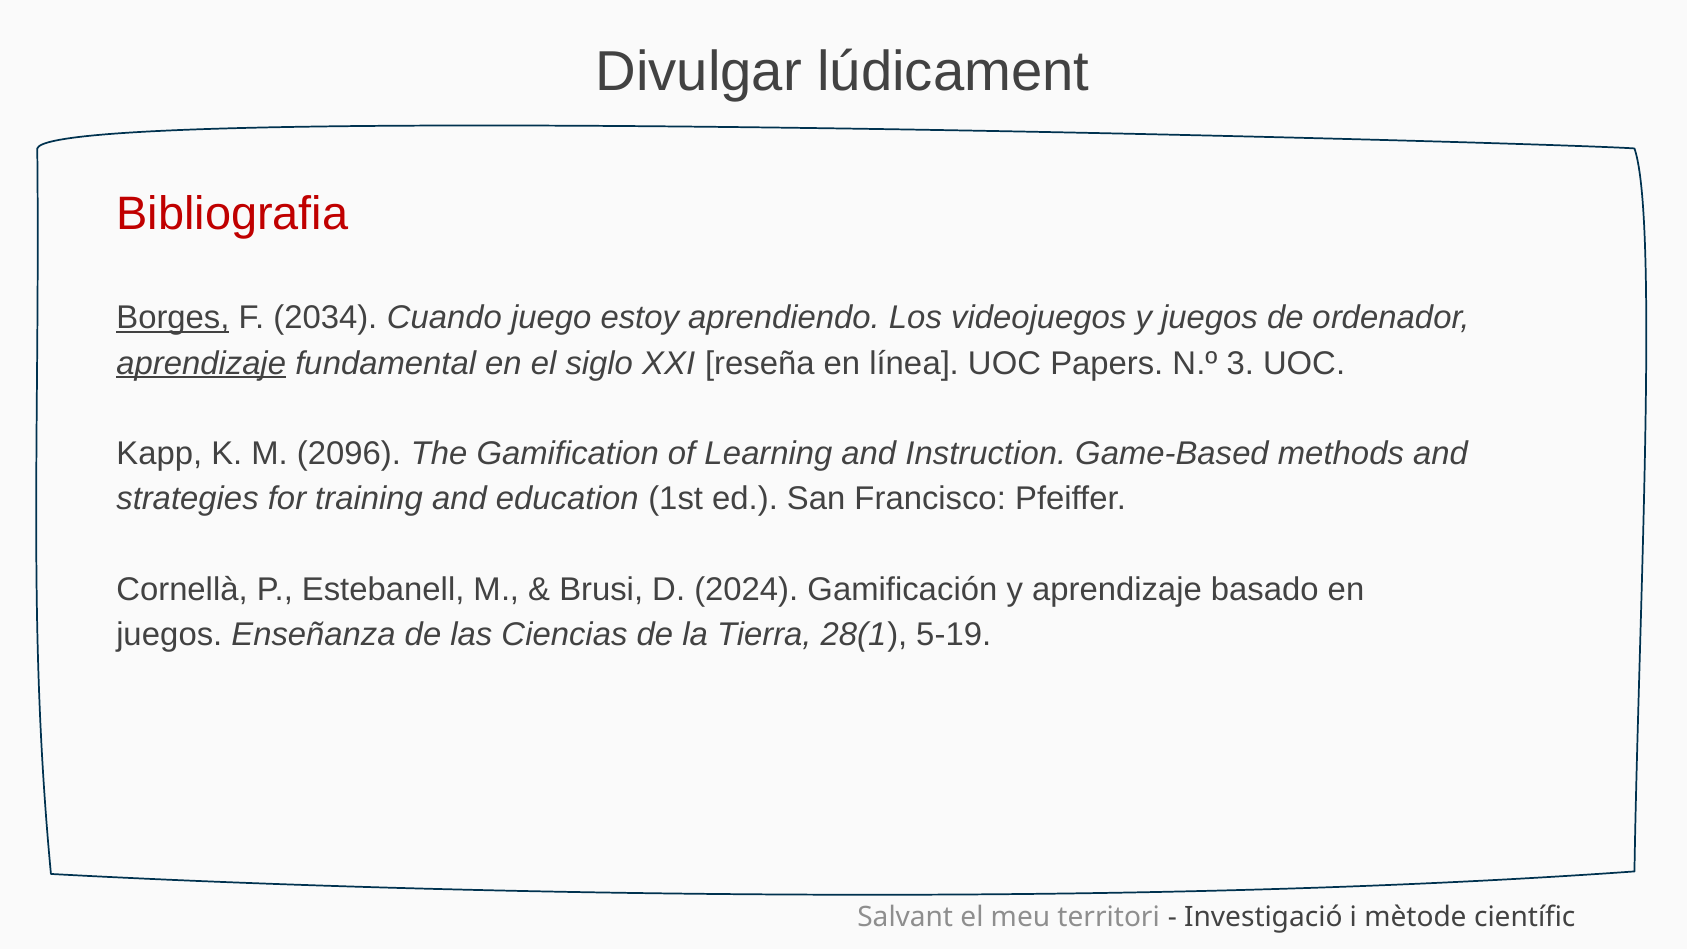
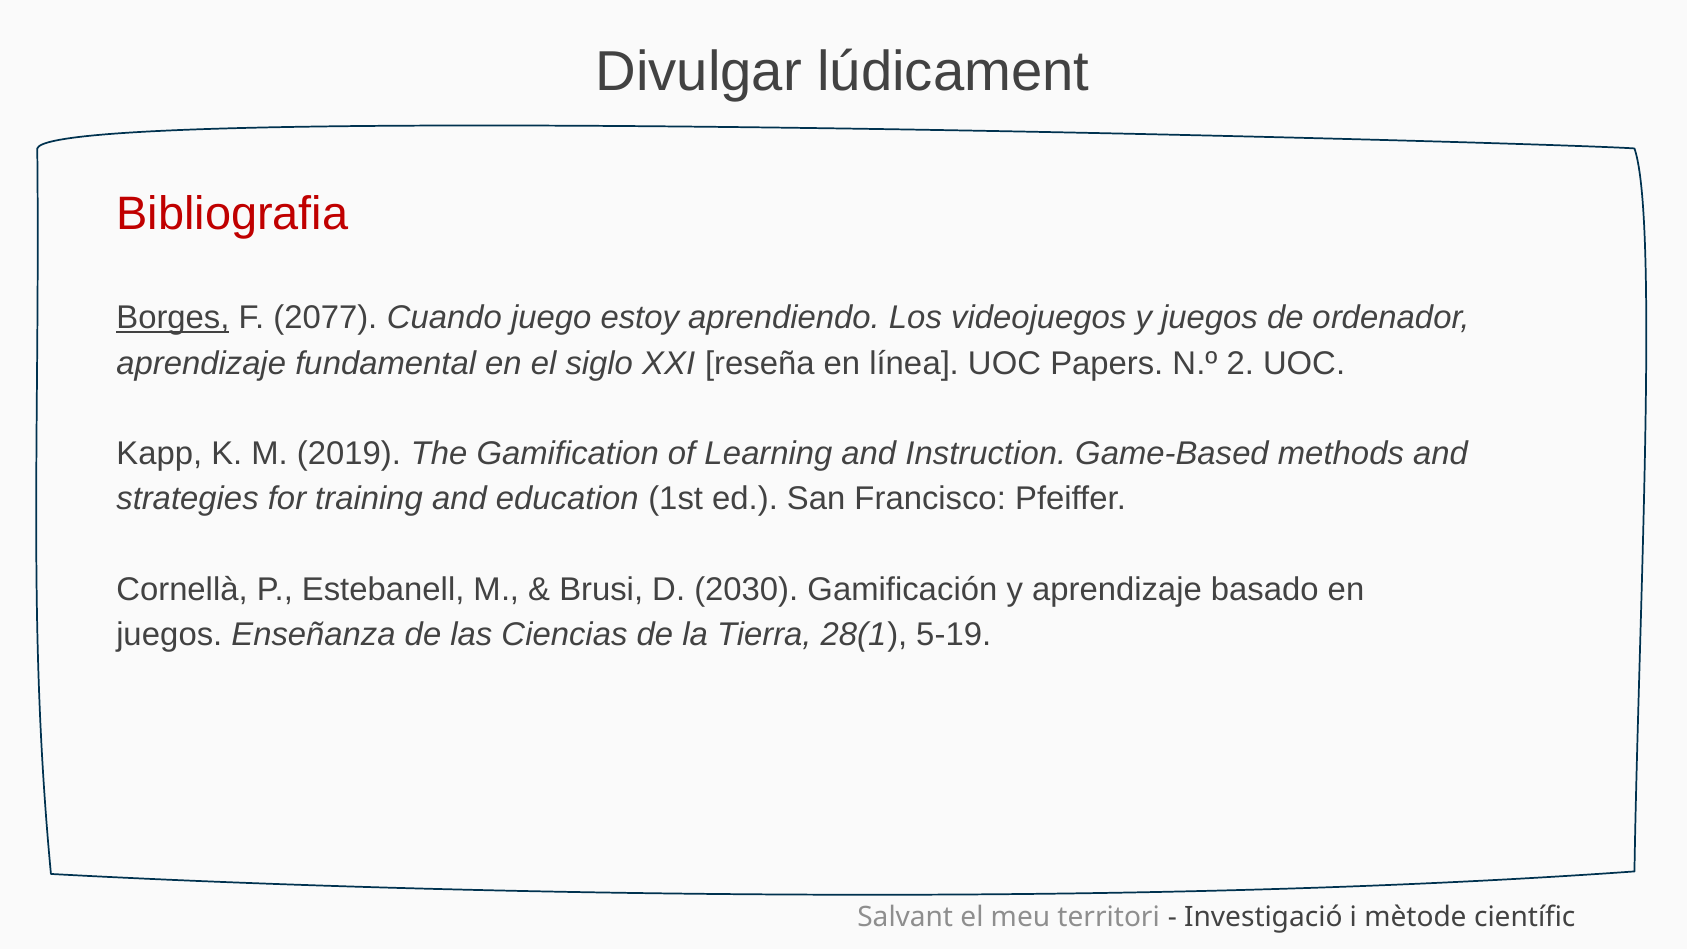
2034: 2034 -> 2077 (325, 318)
aprendizaje underline: present -> none (201, 363)
3: 3 -> 2 (1240, 363)
2096: 2096 -> 2019 (349, 454)
2024: 2024 -> 2030 (746, 589)
